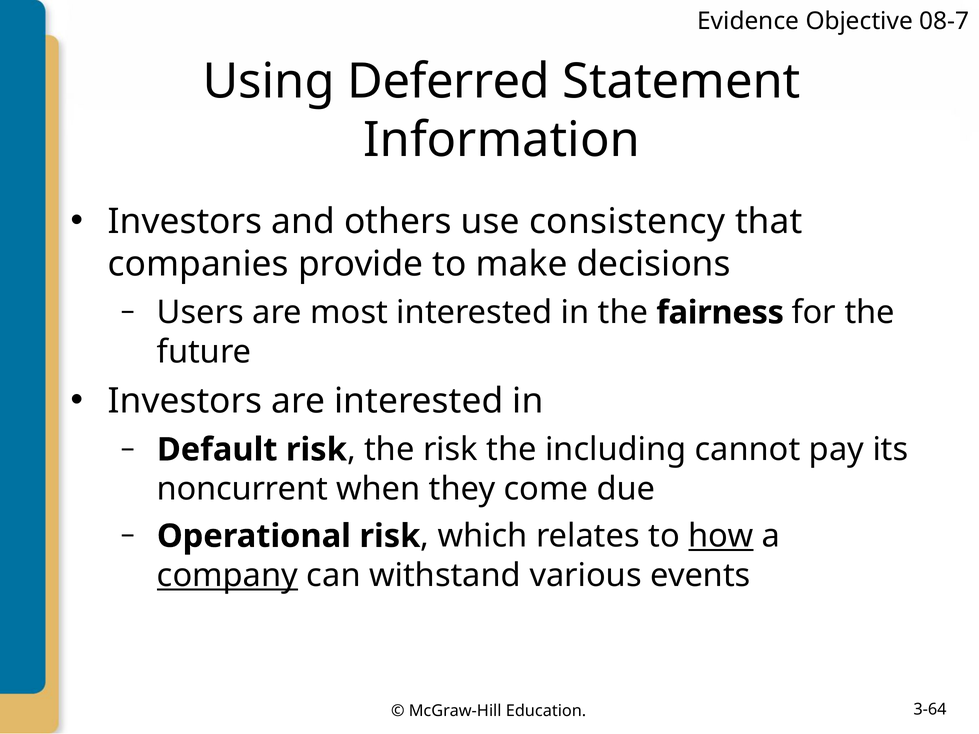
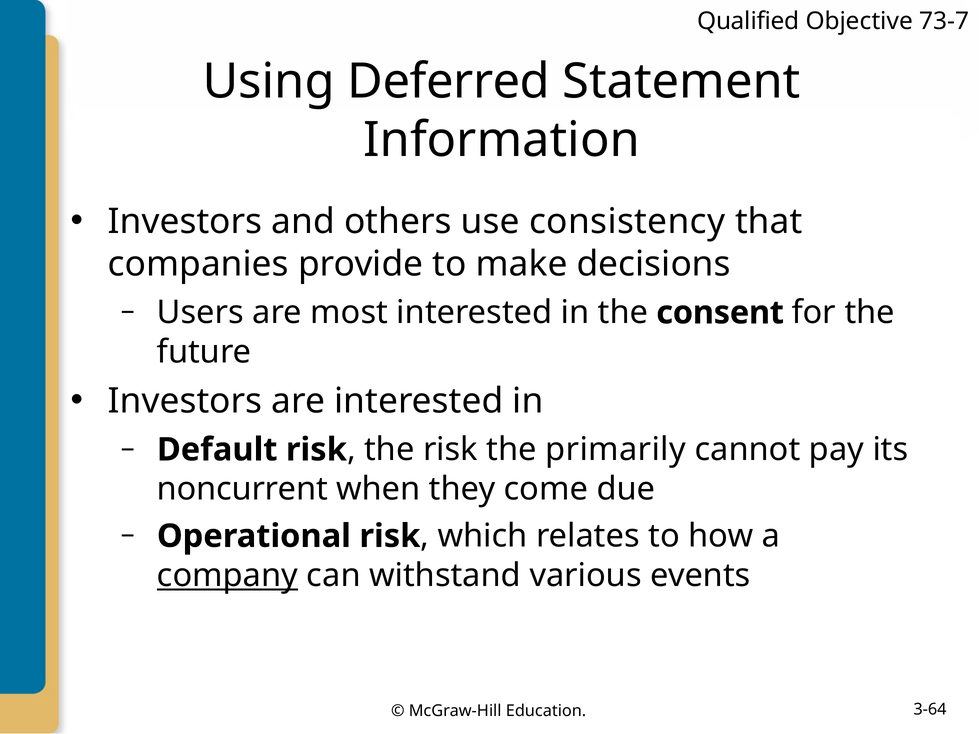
Evidence: Evidence -> Qualified (748, 21)
08-7: 08-7 -> 73-7 (944, 21)
fairness: fairness -> consent (720, 313)
including: including -> primarily (616, 450)
how underline: present -> none (721, 536)
